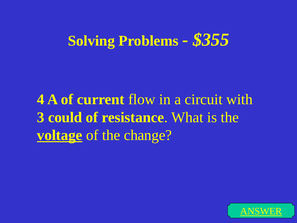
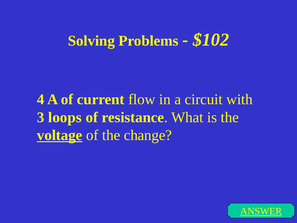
$355: $355 -> $102 (211, 40)
could: could -> loops (65, 117)
